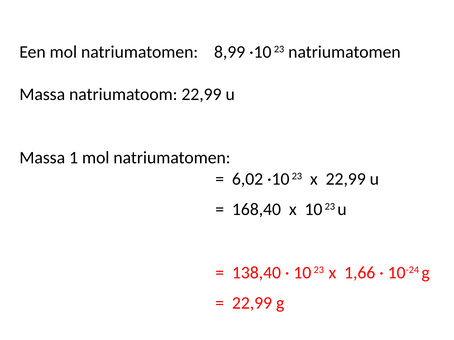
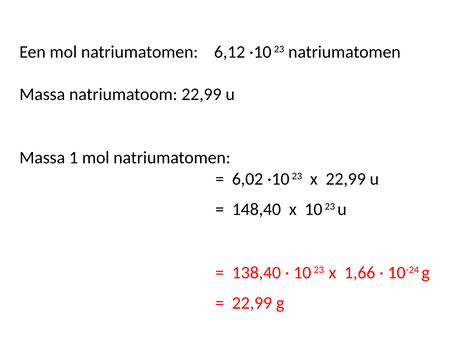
8,99: 8,99 -> 6,12 (230, 52)
168,40: 168,40 -> 148,40 (256, 210)
